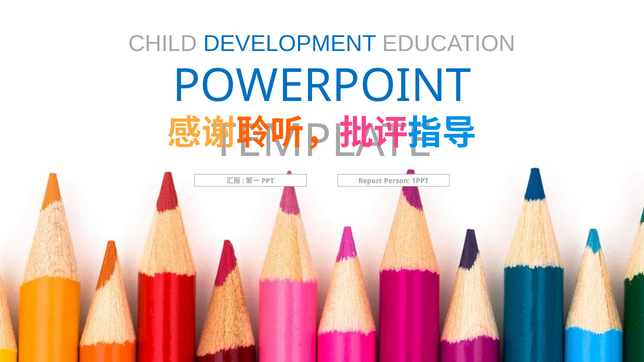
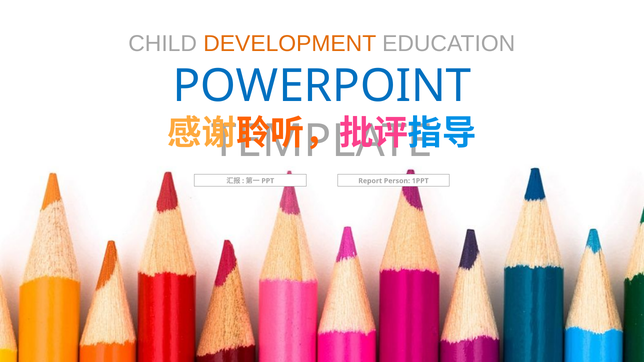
DEVELOPMENT colour: blue -> orange (290, 44)
